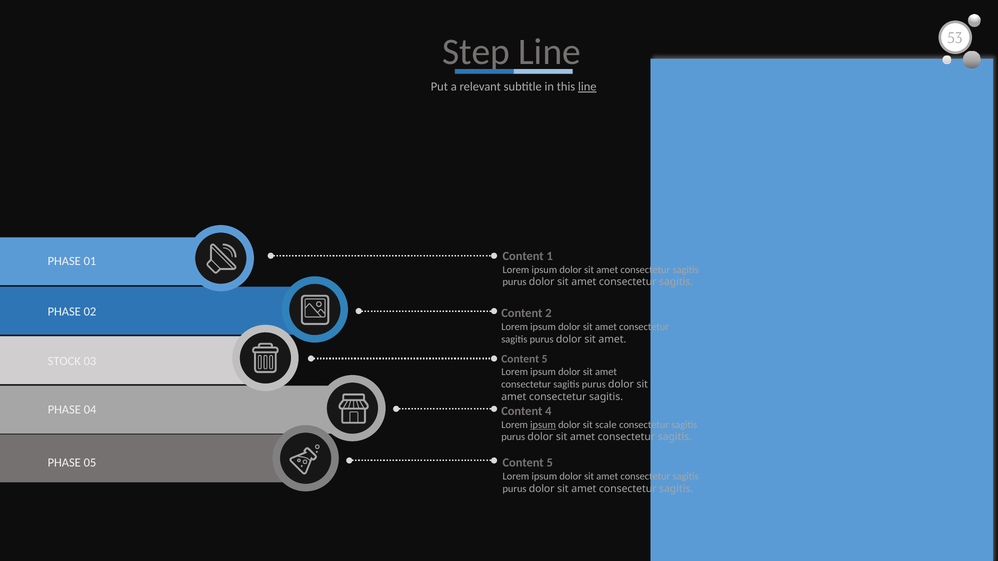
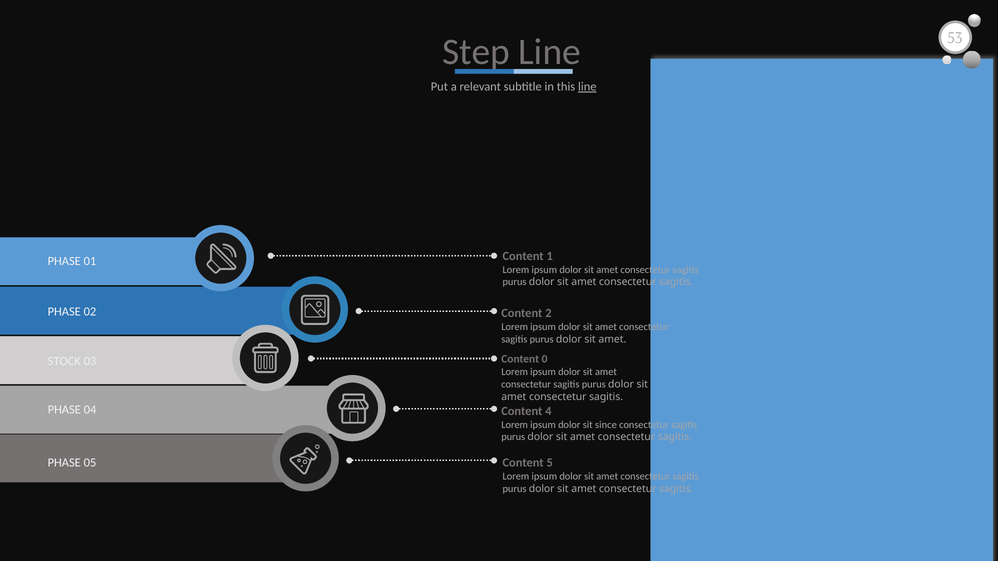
5: 5 -> 0 (545, 359)
ipsum underline: present -> none (543, 425)
scale: scale -> since (606, 425)
